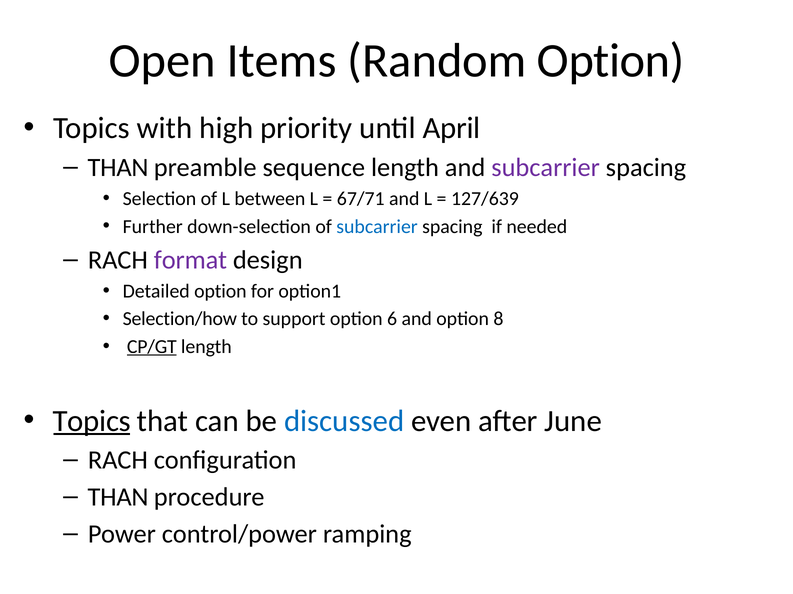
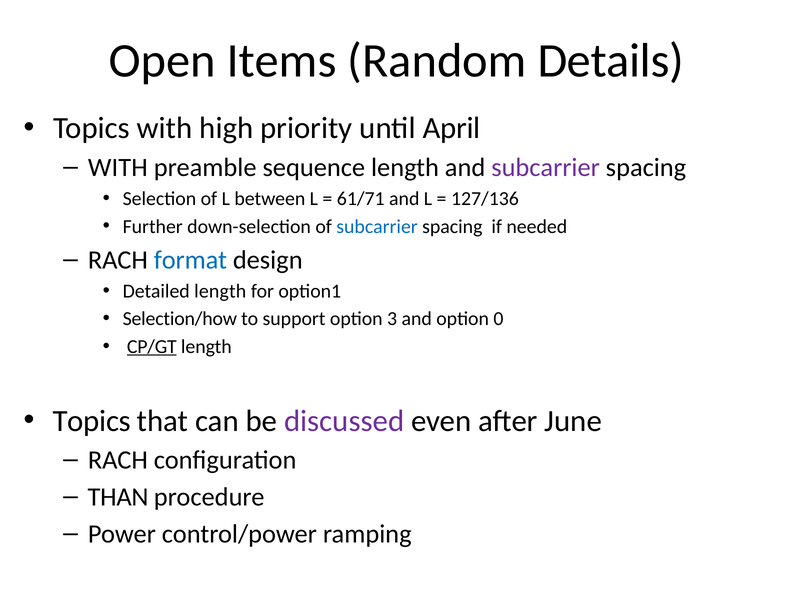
Random Option: Option -> Details (611, 61)
THAN: THAN -> WITH (118, 168)
67/71: 67/71 -> 61/71 (361, 199)
127/639: 127/639 -> 127/136 (485, 199)
format colour: purple -> blue (190, 260)
Detailed option: option -> length (220, 292)
6: 6 -> 3 (392, 319)
8: 8 -> 0 (498, 319)
Topics underline: present -> none (92, 421)
discussed colour: blue -> purple (344, 421)
